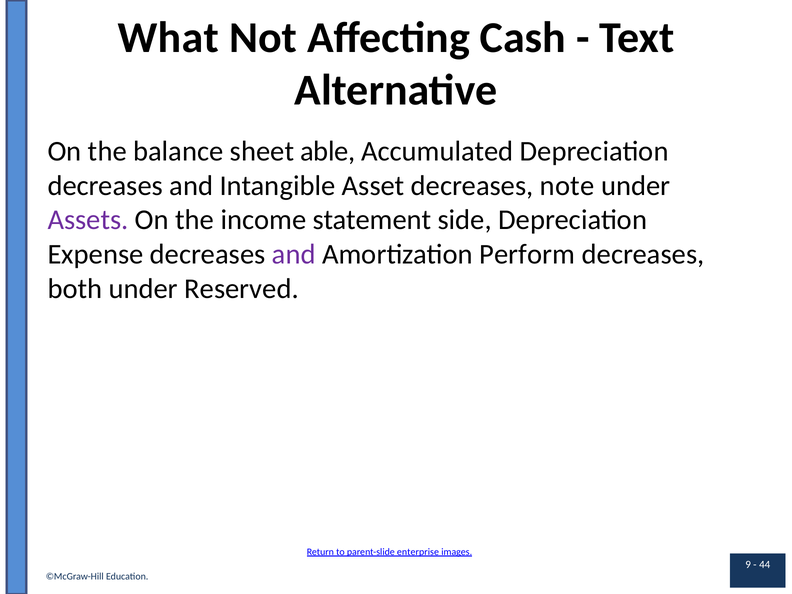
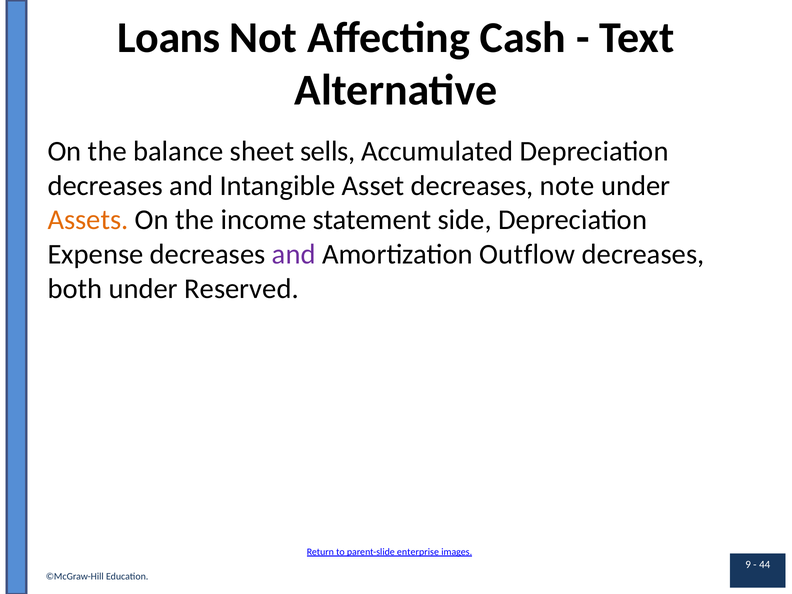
What: What -> Loans (169, 38)
able: able -> sells (328, 151)
Assets colour: purple -> orange (88, 220)
Perform: Perform -> Outflow (527, 254)
